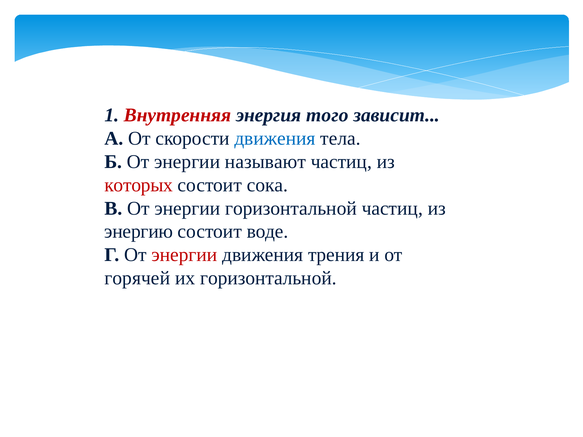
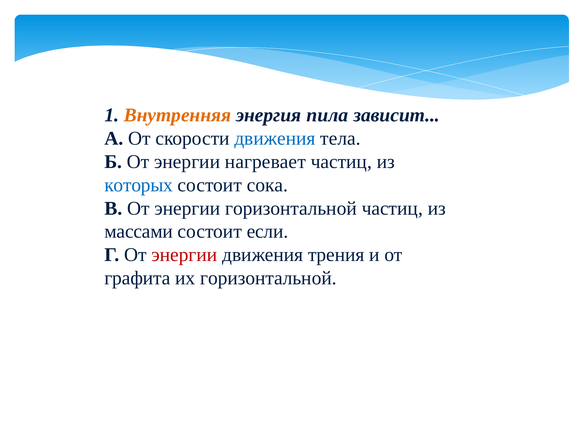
Внутренняя colour: red -> orange (178, 115)
того: того -> пила (327, 115)
называют: называют -> нагревает (265, 162)
которых colour: red -> blue (139, 185)
энергию: энергию -> массами (139, 232)
воде: воде -> если (267, 232)
горячей: горячей -> графита (137, 278)
